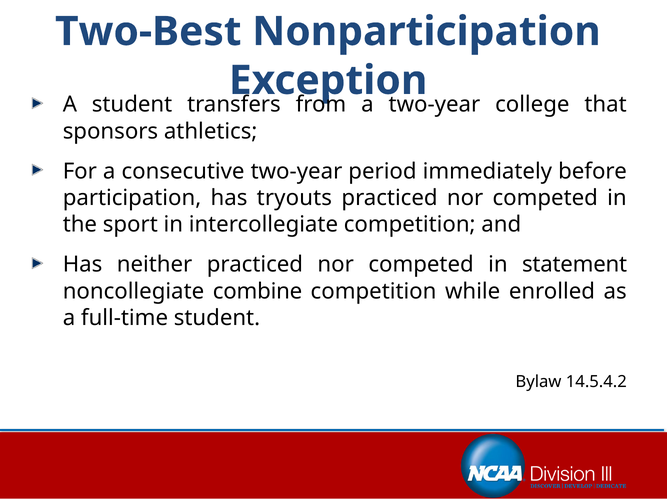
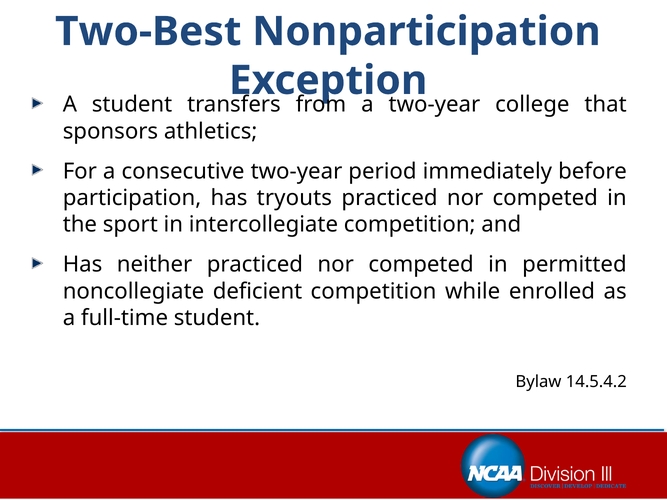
statement: statement -> permitted (574, 265)
combine: combine -> deficient (258, 291)
